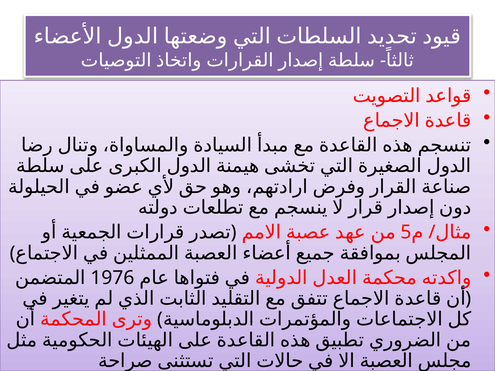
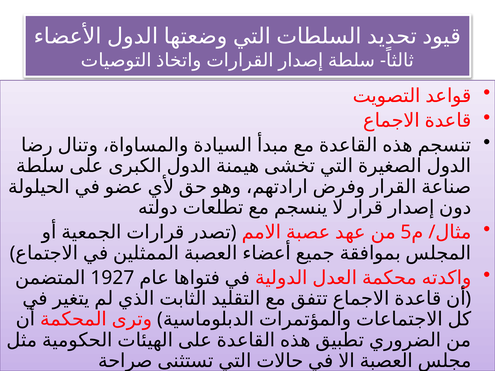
1976: 1976 -> 1927 (113, 278)
